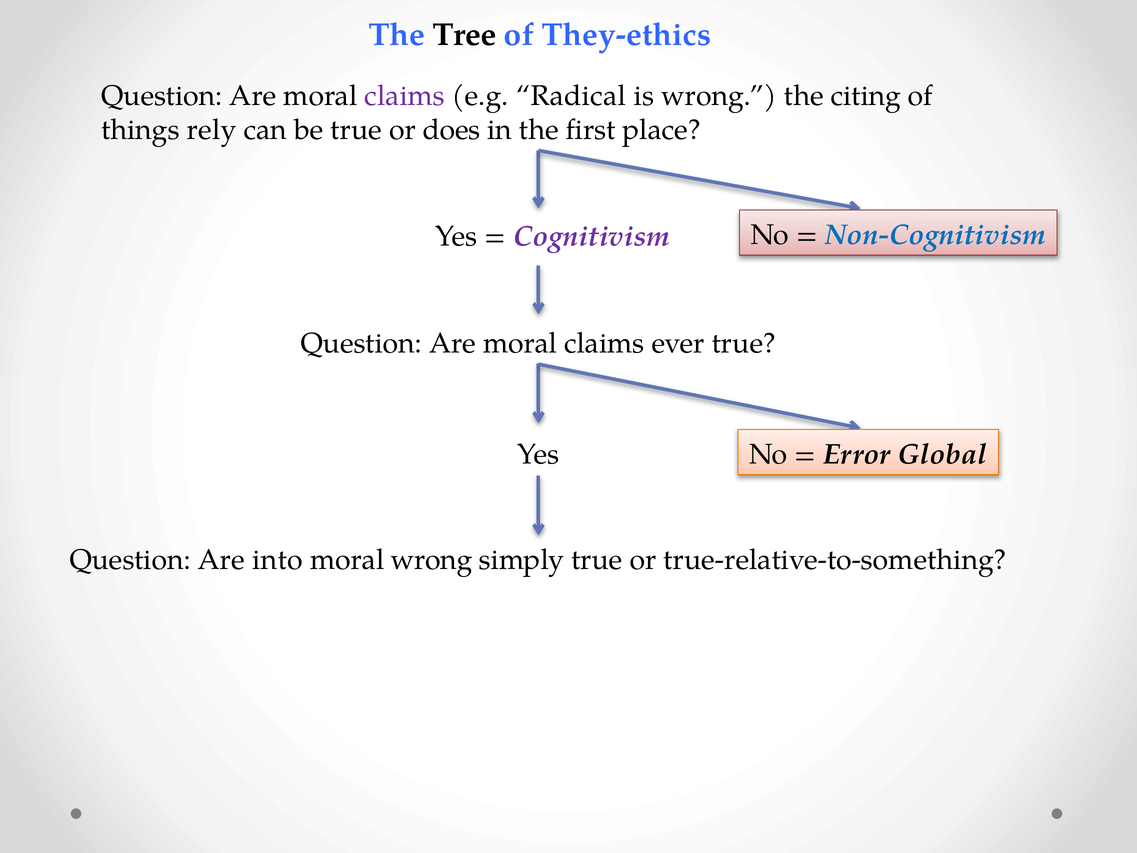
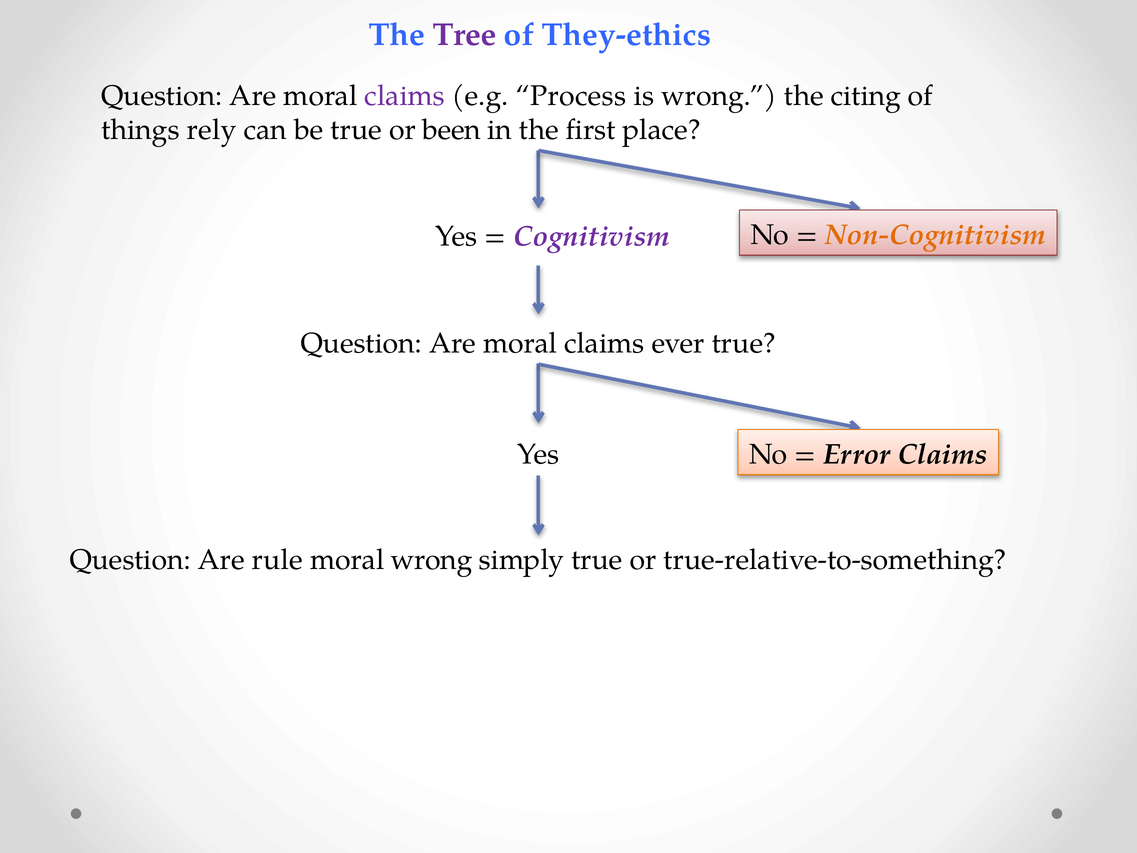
Tree colour: black -> purple (465, 35)
Radical: Radical -> Process (571, 96)
does: does -> been (452, 130)
Non-Cognitivism colour: blue -> orange (935, 235)
Error Global: Global -> Claims (942, 454)
into: into -> rule (277, 560)
